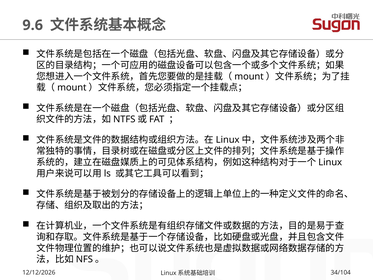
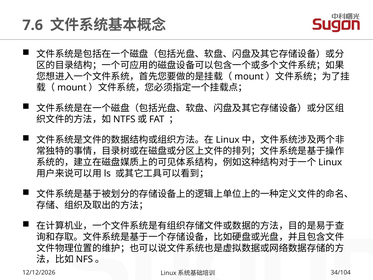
9.6: 9.6 -> 7.6 (33, 25)
